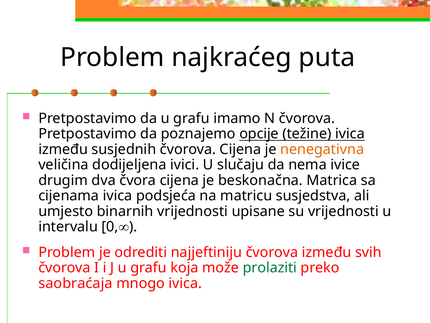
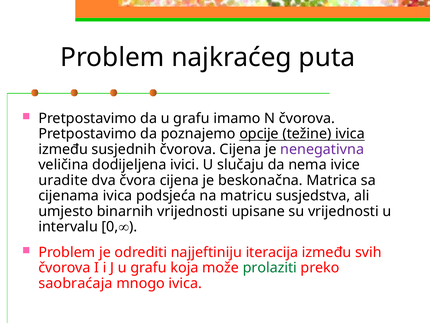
nenegativna colour: orange -> purple (322, 149)
drugim: drugim -> uradite (63, 180)
najjeftiniju čvorova: čvorova -> iteracija (272, 252)
